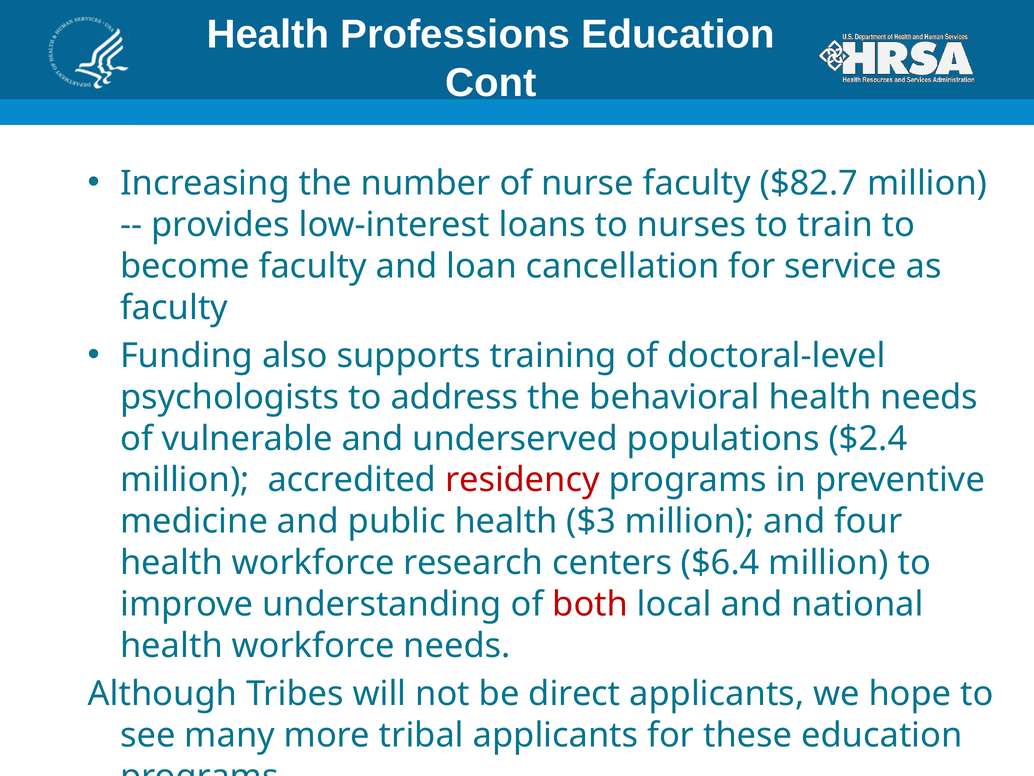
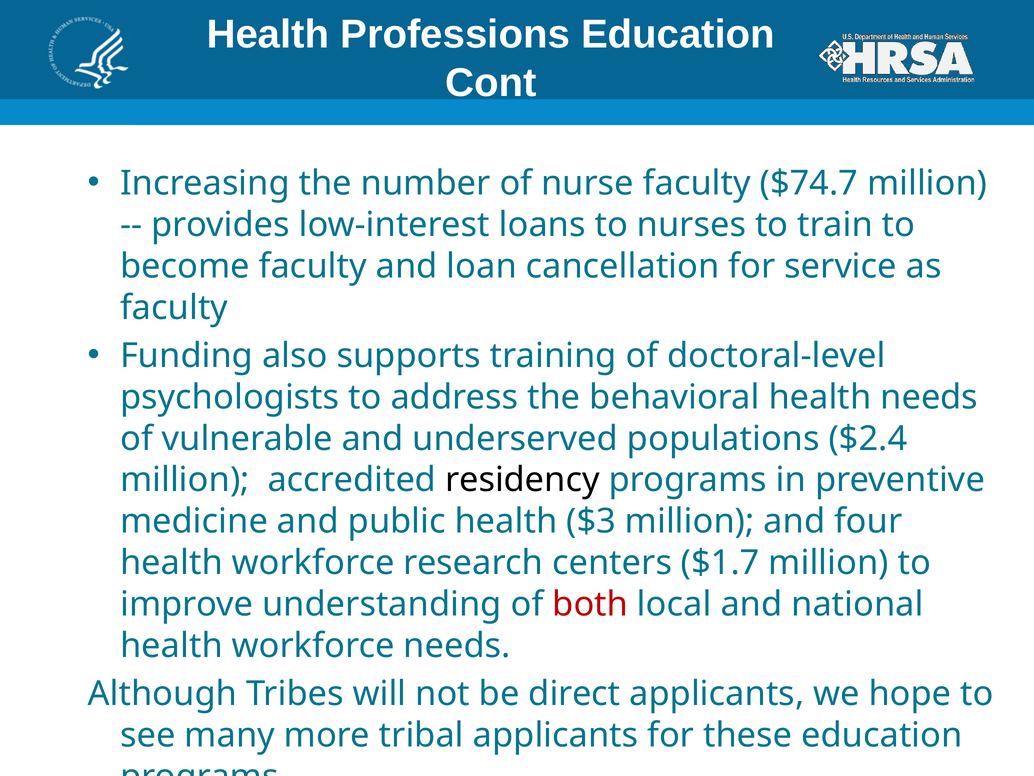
$82.7: $82.7 -> $74.7 (809, 183)
residency colour: red -> black (522, 480)
$6.4: $6.4 -> $1.7 (720, 562)
